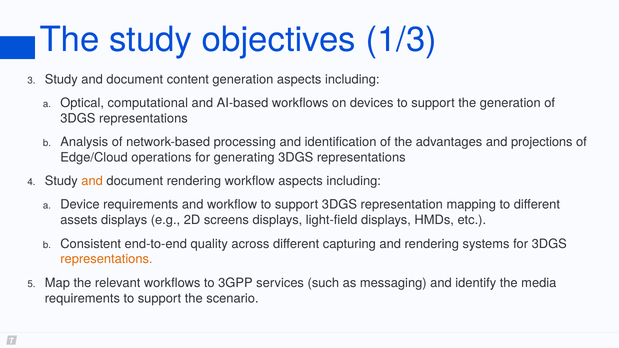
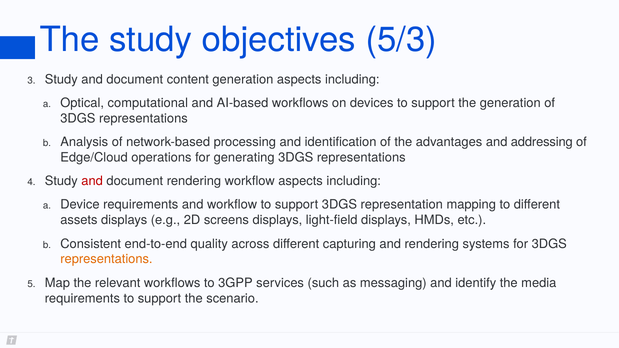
1/3: 1/3 -> 5/3 (401, 40)
projections: projections -> addressing (542, 142)
and colour: orange -> red (92, 181)
